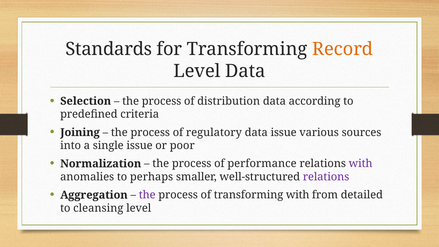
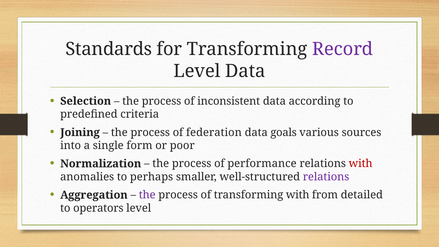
Record colour: orange -> purple (343, 49)
distribution: distribution -> inconsistent (229, 101)
regulatory: regulatory -> federation (214, 132)
data issue: issue -> goals (284, 132)
single issue: issue -> form (139, 146)
with colour: purple -> red (361, 164)
cleansing: cleansing -> operators (98, 208)
